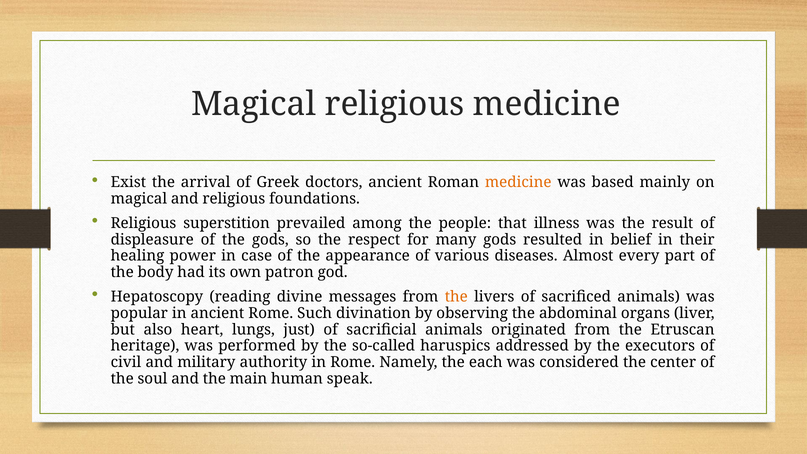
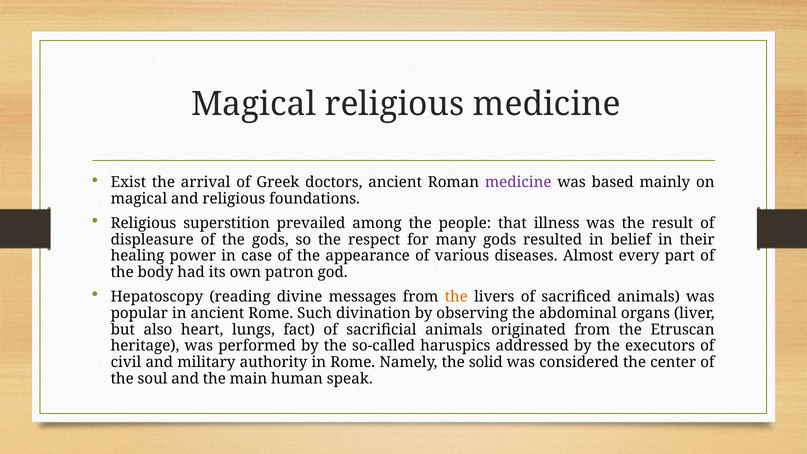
medicine colour: orange -> purple (518, 182)
just: just -> fact (299, 329)
each: each -> solid (486, 362)
